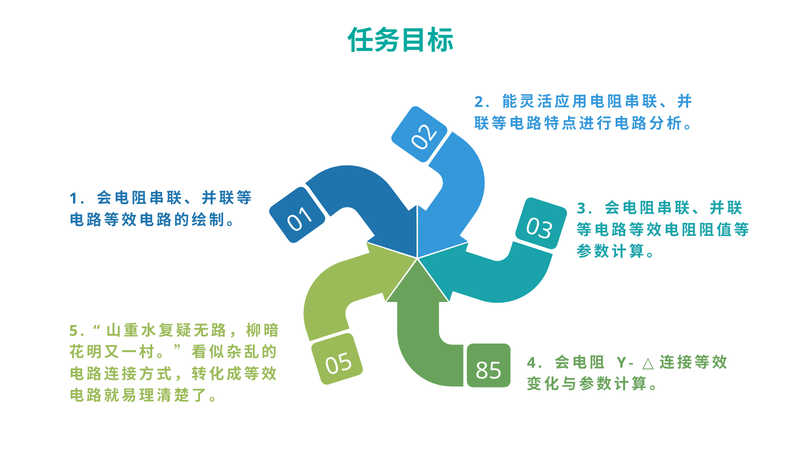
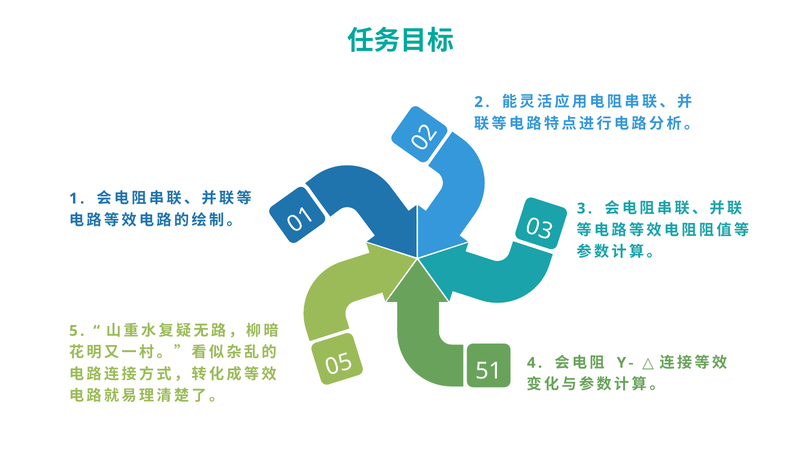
85: 85 -> 51 (489, 371)
